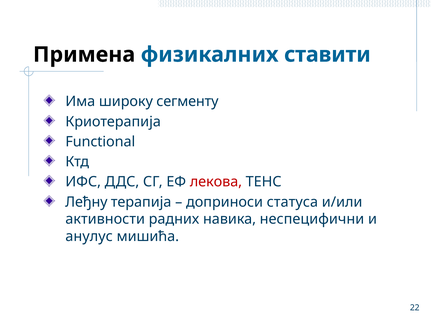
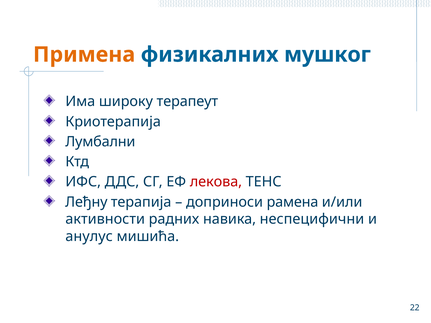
Примена colour: black -> orange (84, 55)
ставити: ставити -> мушког (327, 55)
сегменту: сегменту -> терапеут (187, 102)
Functional: Functional -> Лумбални (100, 142)
статуса: статуса -> рамена (292, 202)
